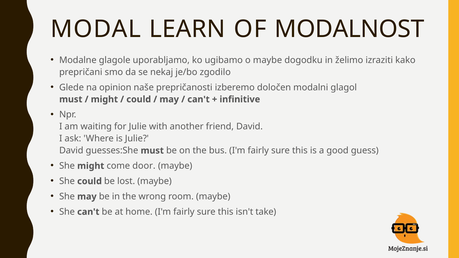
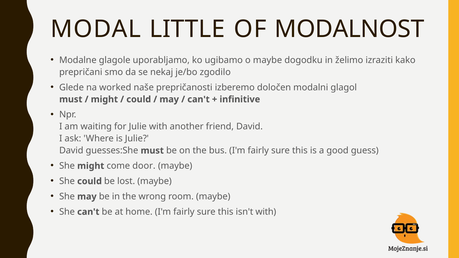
LEARN: LEARN -> LITTLE (187, 29)
opinion: opinion -> worked (115, 87)
isn't take: take -> with (266, 212)
